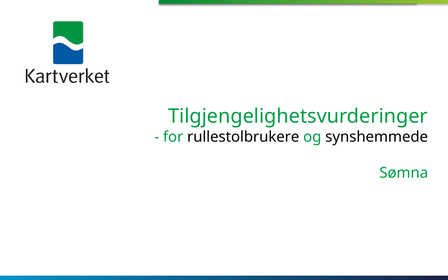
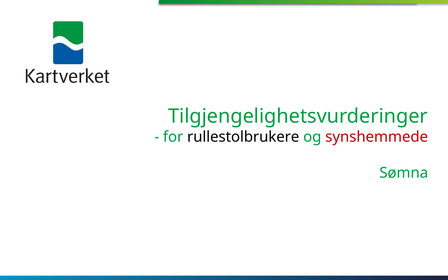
synshemmede colour: black -> red (377, 137)
